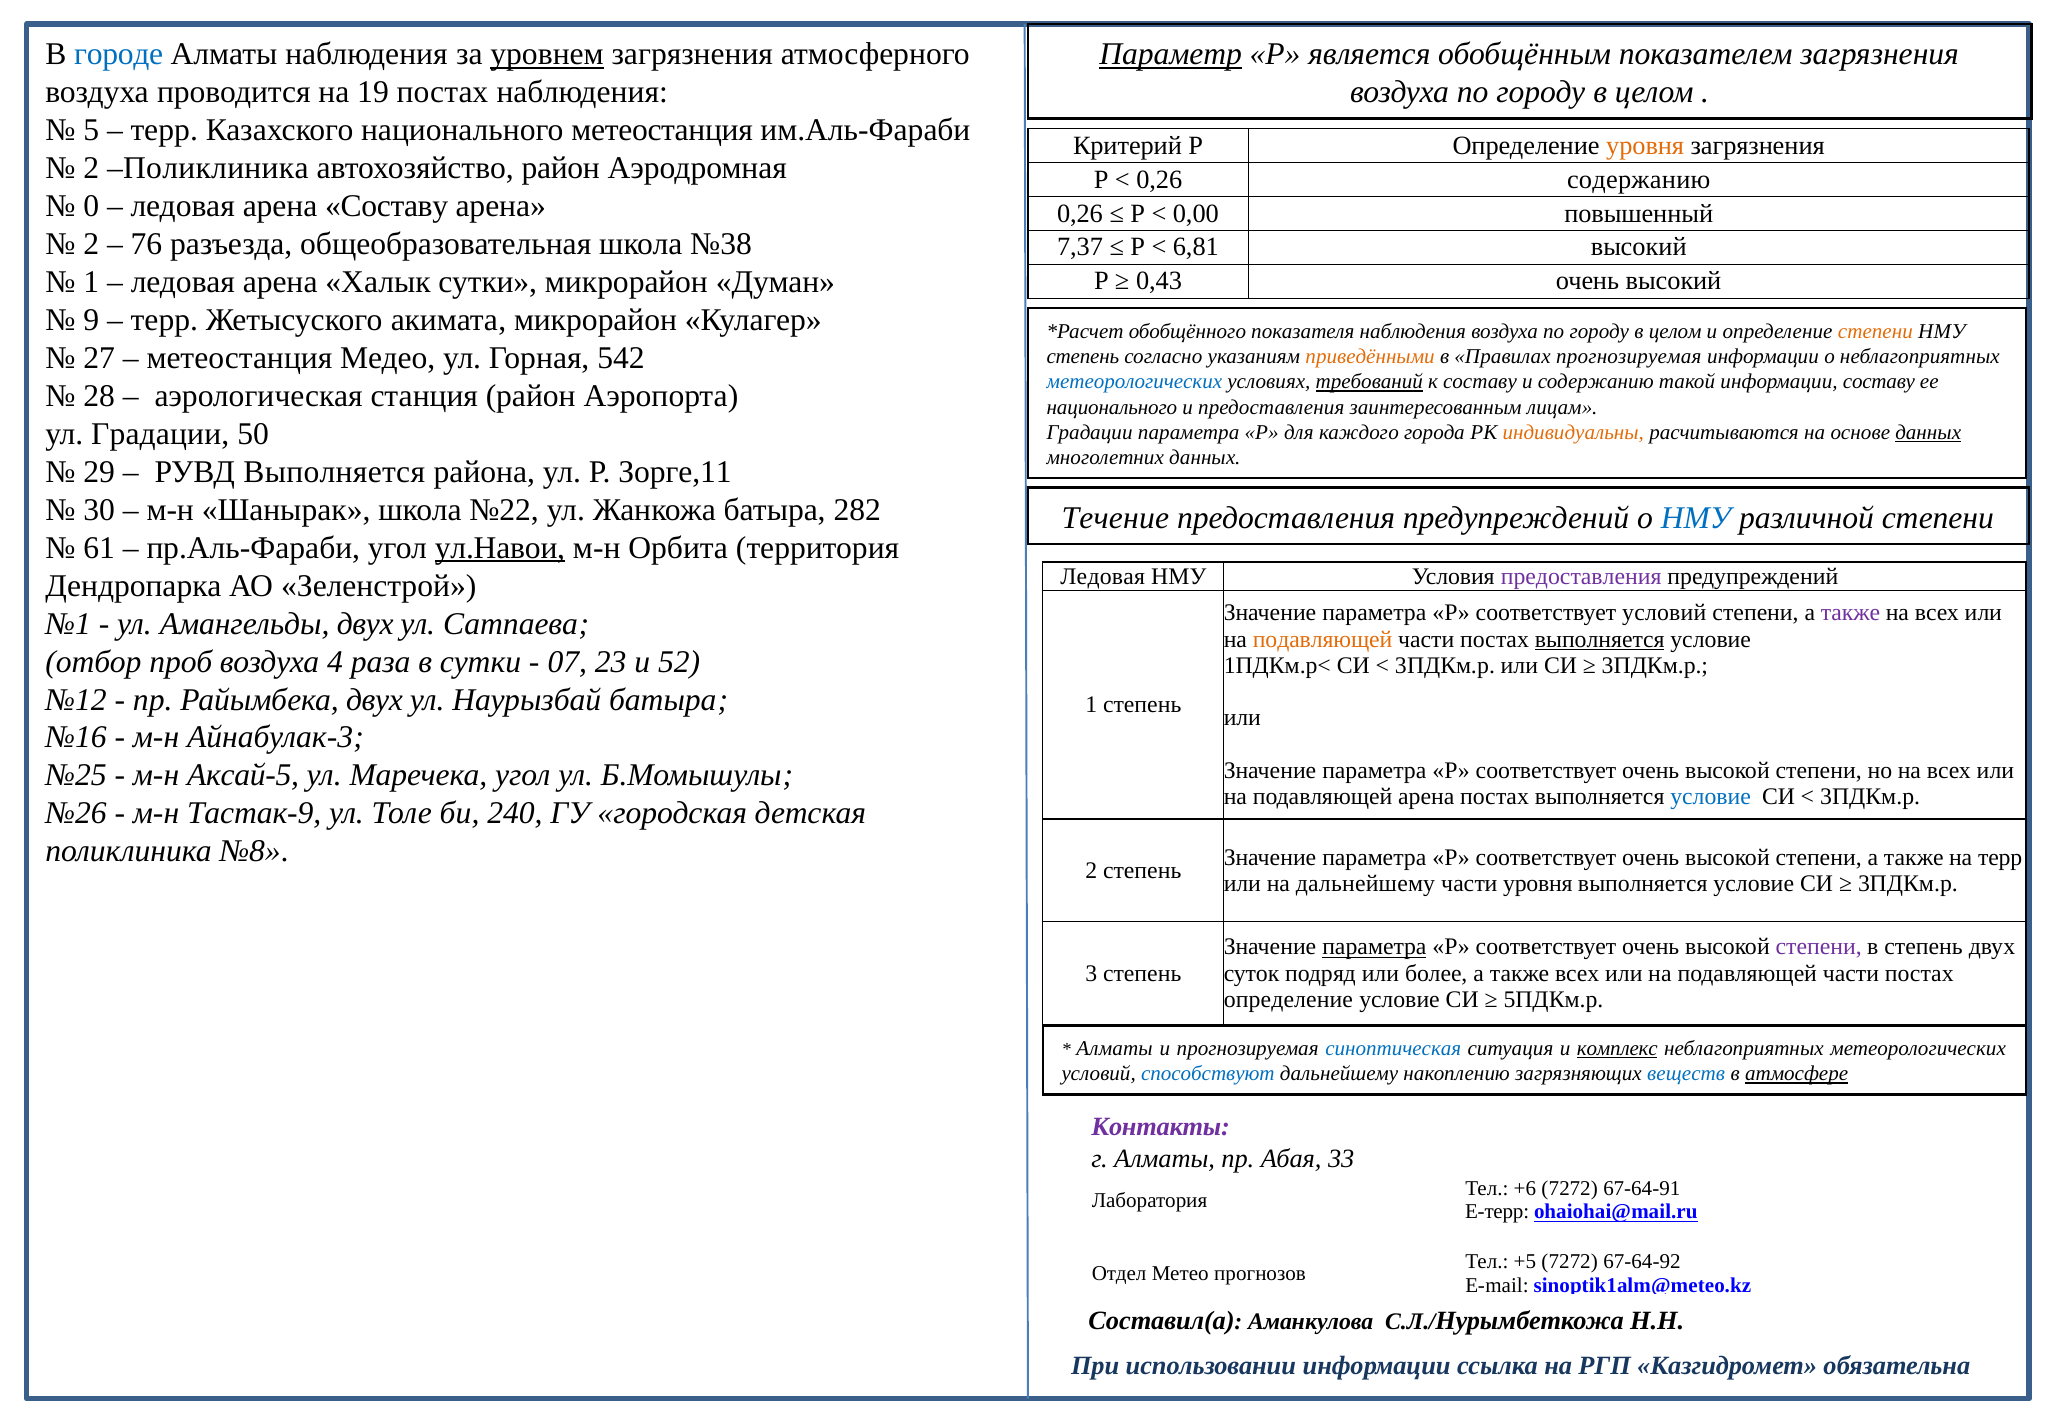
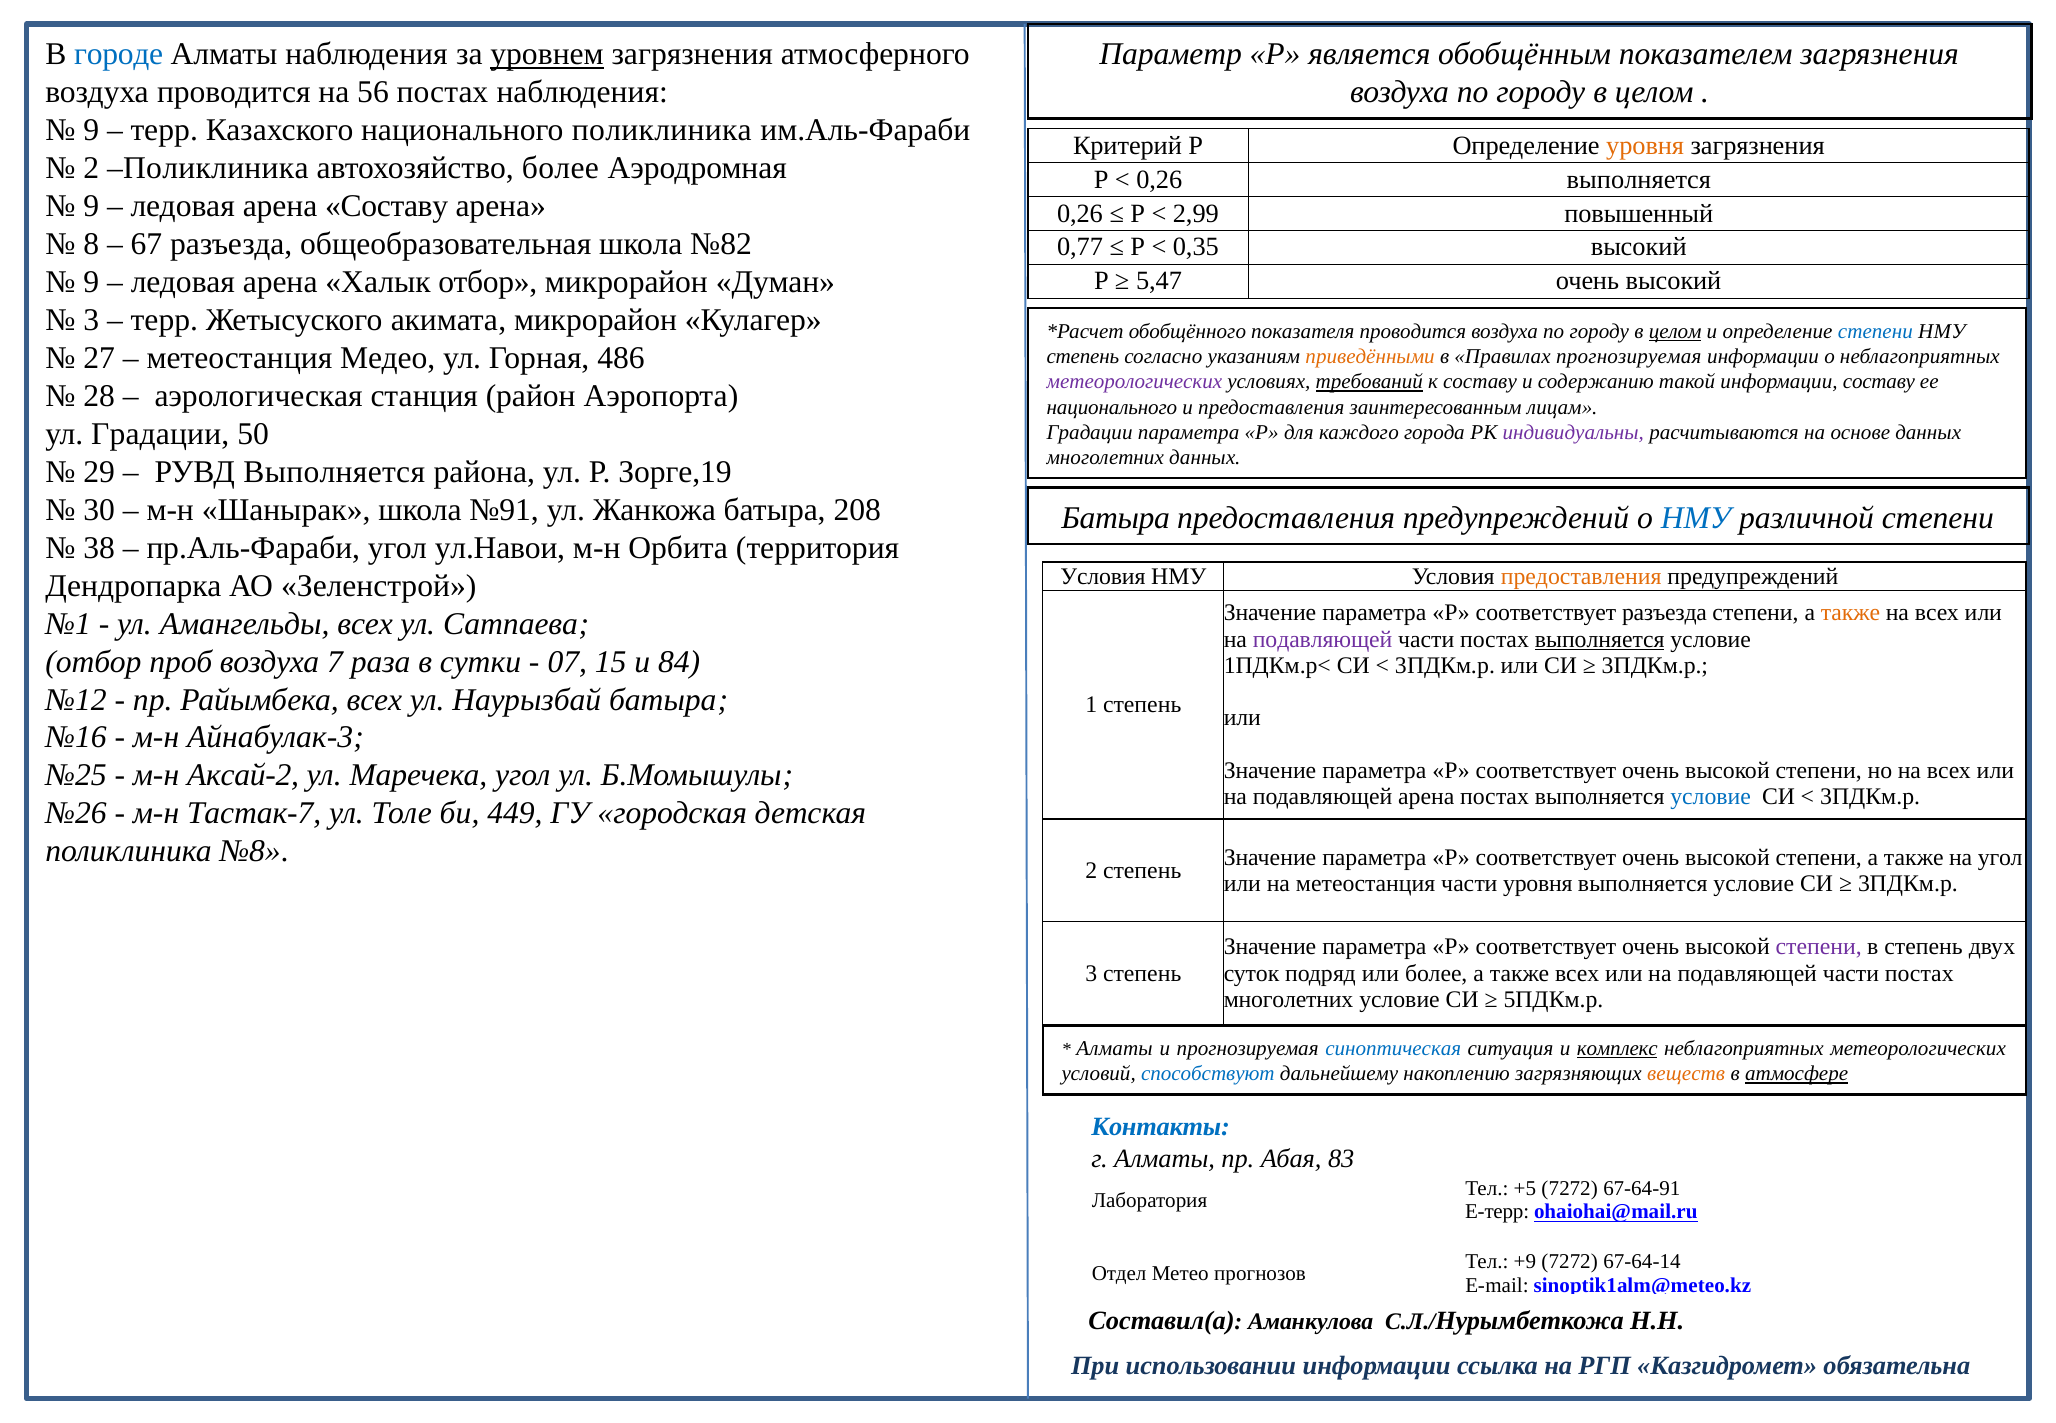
Параметр underline: present -> none (1171, 54)
19: 19 -> 56 (373, 92)
5: 5 -> 9 (91, 130)
национального метеостанция: метеостанция -> поликлиника (662, 130)
автохозяйство район: район -> более (560, 168)
0,26 содержанию: содержанию -> выполняется (1639, 179)
0: 0 -> 9 (91, 206)
0,00: 0,00 -> 2,99 (1196, 213)
2: 2 -> 8 (91, 244)
76: 76 -> 67 (146, 244)
№38: №38 -> №82 (721, 244)
7,37: 7,37 -> 0,77 (1080, 247)
6,81: 6,81 -> 0,35 (1196, 247)
1: 1 -> 9 (91, 282)
Халык сутки: сутки -> отбор (488, 282)
0,43: 0,43 -> 5,47 (1159, 281)
9: 9 -> 3 (91, 320)
показателя наблюдения: наблюдения -> проводится (1413, 331)
целом underline: none -> present (1675, 331)
степени colour: orange -> blue (1875, 331)
542: 542 -> 486 (621, 358)
метеорологических colour: blue -> purple (1134, 382)
индивидуальны colour: orange -> purple (1573, 432)
данных underline: present -> none (1928, 432)
Зорге,11: Зорге,11 -> Зорге,19 (675, 472)
№22: №22 -> №91 (504, 510)
282: 282 -> 208 (857, 510)
Течение: Течение -> Батыра (1116, 518)
61: 61 -> 38 (99, 548)
ул.Навои underline: present -> none (500, 548)
Ледовая: Ледовая -> Условия (1103, 577)
предоставления colour: purple -> orange (1581, 577)
соответствует условий: условий -> разъезда (1664, 613)
также colour: purple -> orange (1851, 613)
Амангельды двух: двух -> всех (365, 624)
подавляющей colour: orange -> purple (1323, 639)
4: 4 -> 7 (335, 662)
23: 23 -> 15 (611, 662)
52: 52 -> 84 (679, 662)
Райымбека двух: двух -> всех (374, 700)
Аксай-5: Аксай-5 -> Аксай-2 (243, 776)
Тастак-9: Тастак-9 -> Тастак-7 (254, 814)
240: 240 -> 449 (515, 814)
на терр: терр -> угол (2000, 858)
на дальнейшему: дальнейшему -> метеостанция (1366, 884)
параметра underline: present -> none (1374, 947)
определение: определение -> многолетних (1289, 1000)
веществ colour: blue -> orange (1686, 1074)
Контакты colour: purple -> blue (1161, 1127)
33: 33 -> 83 (1341, 1159)
+6: +6 -> +5 (1525, 1189)
+5: +5 -> +9 (1525, 1262)
67-64-92: 67-64-92 -> 67-64-14 (1642, 1262)
